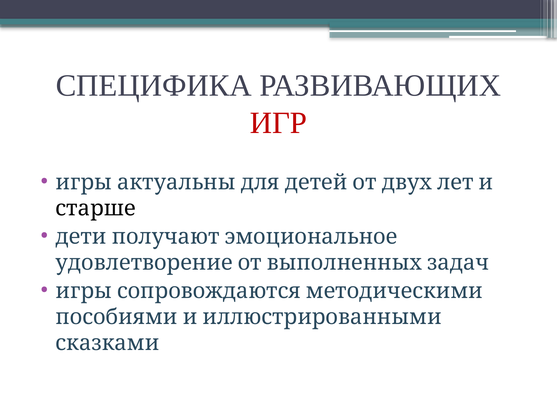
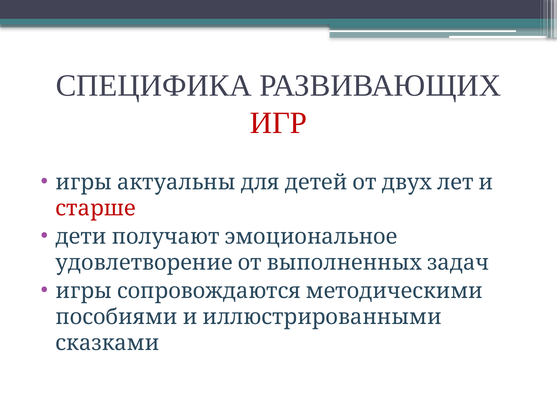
старше colour: black -> red (96, 208)
